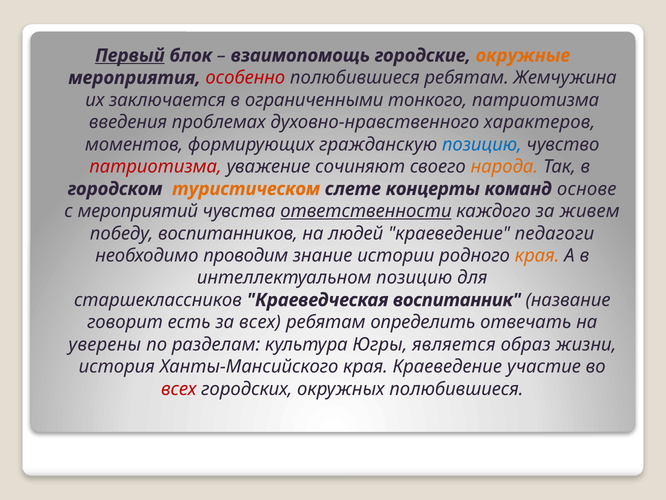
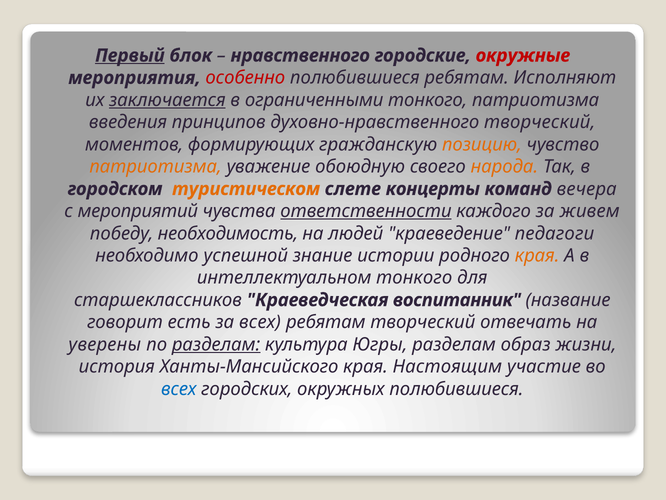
взаимопомощь: взаимопомощь -> нравственного (300, 55)
окружные colour: orange -> red (523, 55)
Жемчужина: Жемчужина -> Исполняют (565, 78)
заключается underline: none -> present (167, 100)
проблемах: проблемах -> принципов (219, 122)
духовно-нравственного характеров: характеров -> творческий (540, 122)
позицию colour: blue -> orange (482, 144)
патриотизма colour: red -> orange (156, 167)
сочиняют: сочиняют -> обоюдную (360, 167)
основе: основе -> вечера (587, 189)
воспитанников: воспитанников -> необходимость (228, 233)
проводим: проводим -> успешной (246, 255)
интеллектуальном позицию: позицию -> тонкого (414, 278)
ребятам определить: определить -> творческий (423, 322)
разделам underline: none -> present (216, 344)
Югры является: является -> разделам (454, 344)
края Краеведение: Краеведение -> Настоящим (447, 366)
всех colour: red -> blue (179, 389)
